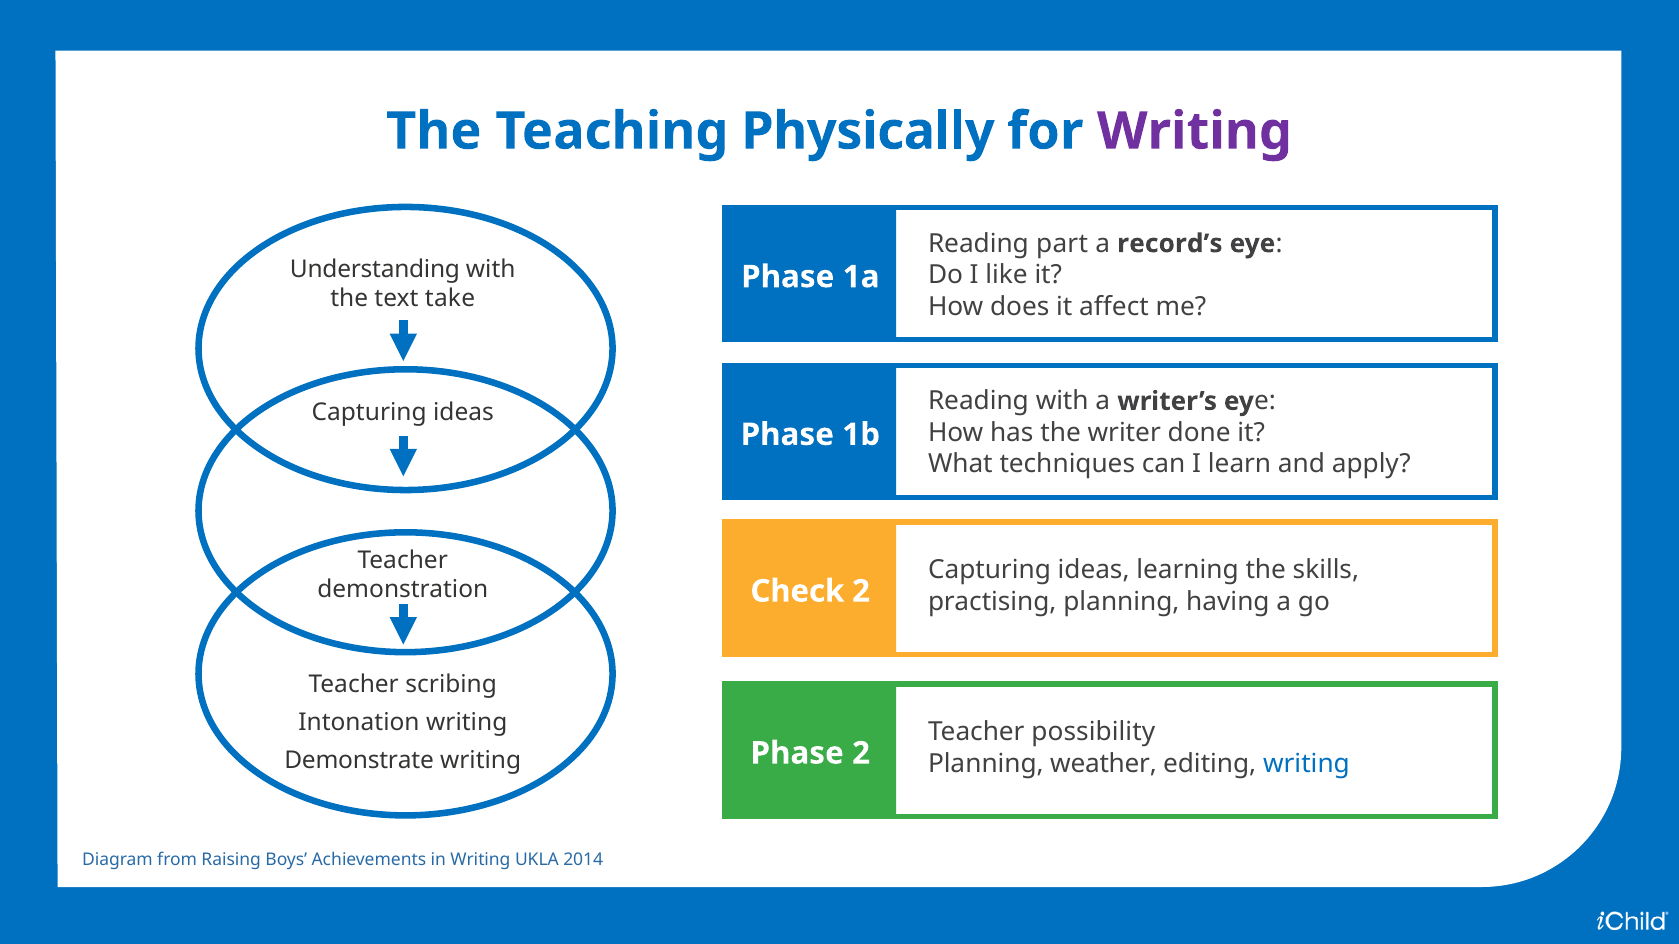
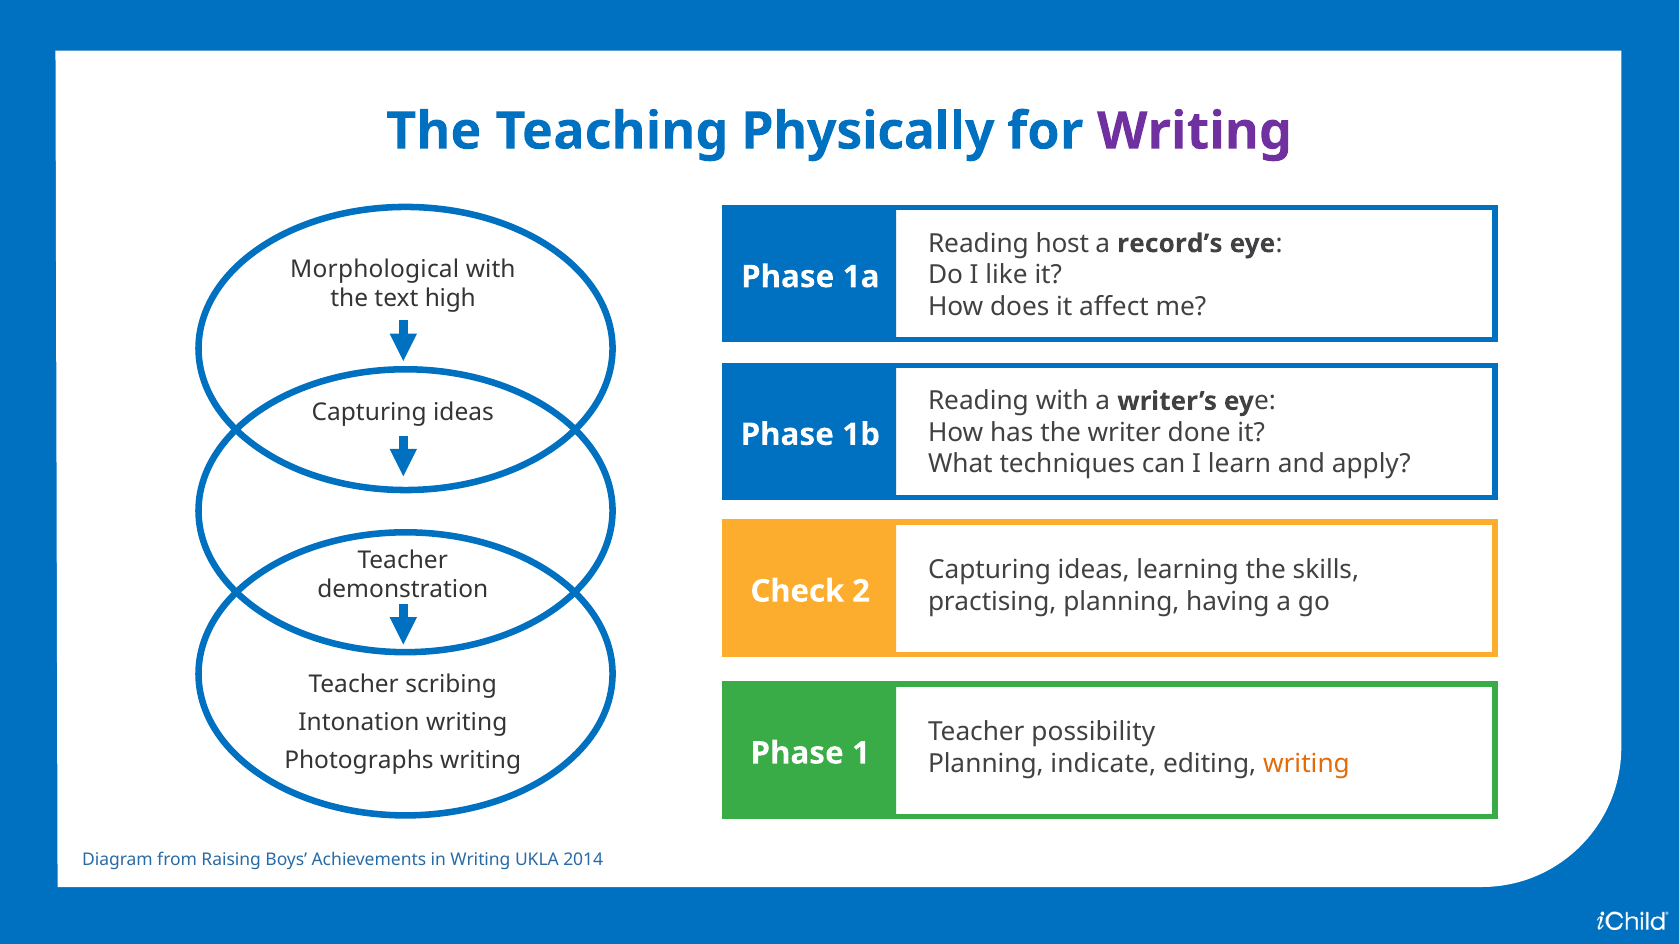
part: part -> host (1062, 244)
Understanding: Understanding -> Morphological (375, 270)
take: take -> high (450, 299)
Phase 2: 2 -> 1 (861, 754)
Demonstrate: Demonstrate -> Photographs (359, 761)
weather: weather -> indicate (1103, 764)
writing colour: blue -> orange (1306, 764)
